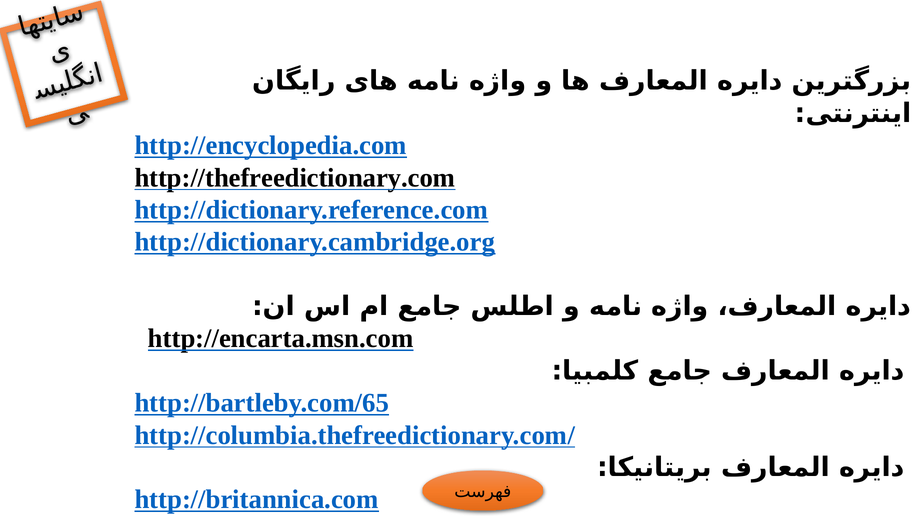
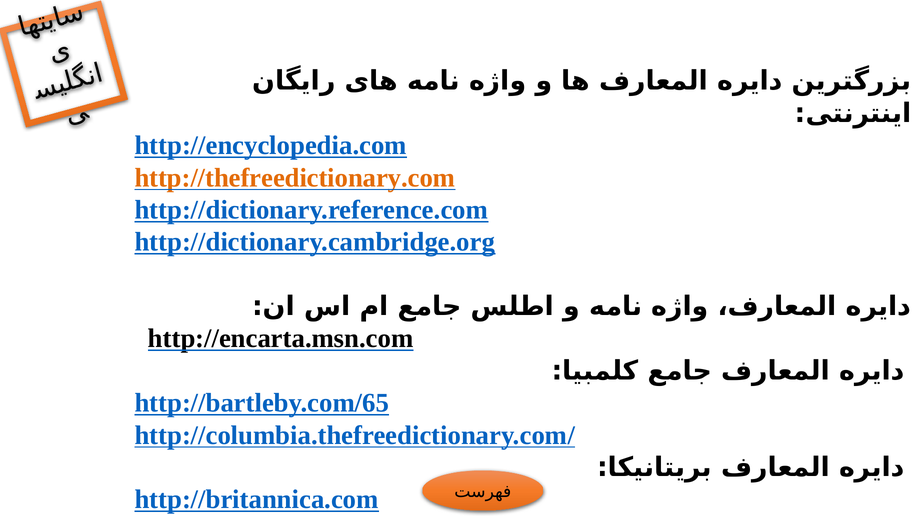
http://thefreedictionary.com colour: black -> orange (295, 177)
